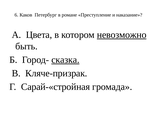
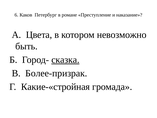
невозможно underline: present -> none (122, 35)
Кляче-призрак: Кляче-призрак -> Более-призрак (56, 73)
Сарай-«стройная: Сарай-«стройная -> Какие-«стройная (55, 87)
